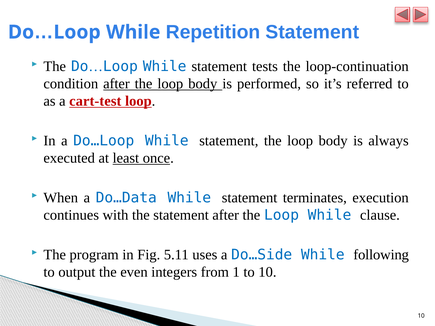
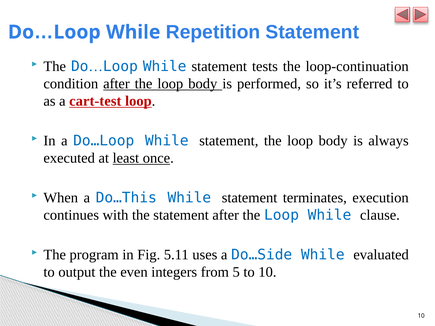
Do…Data: Do…Data -> Do…This (126, 198)
following: following -> evaluated (381, 255)
1: 1 -> 5 (236, 272)
